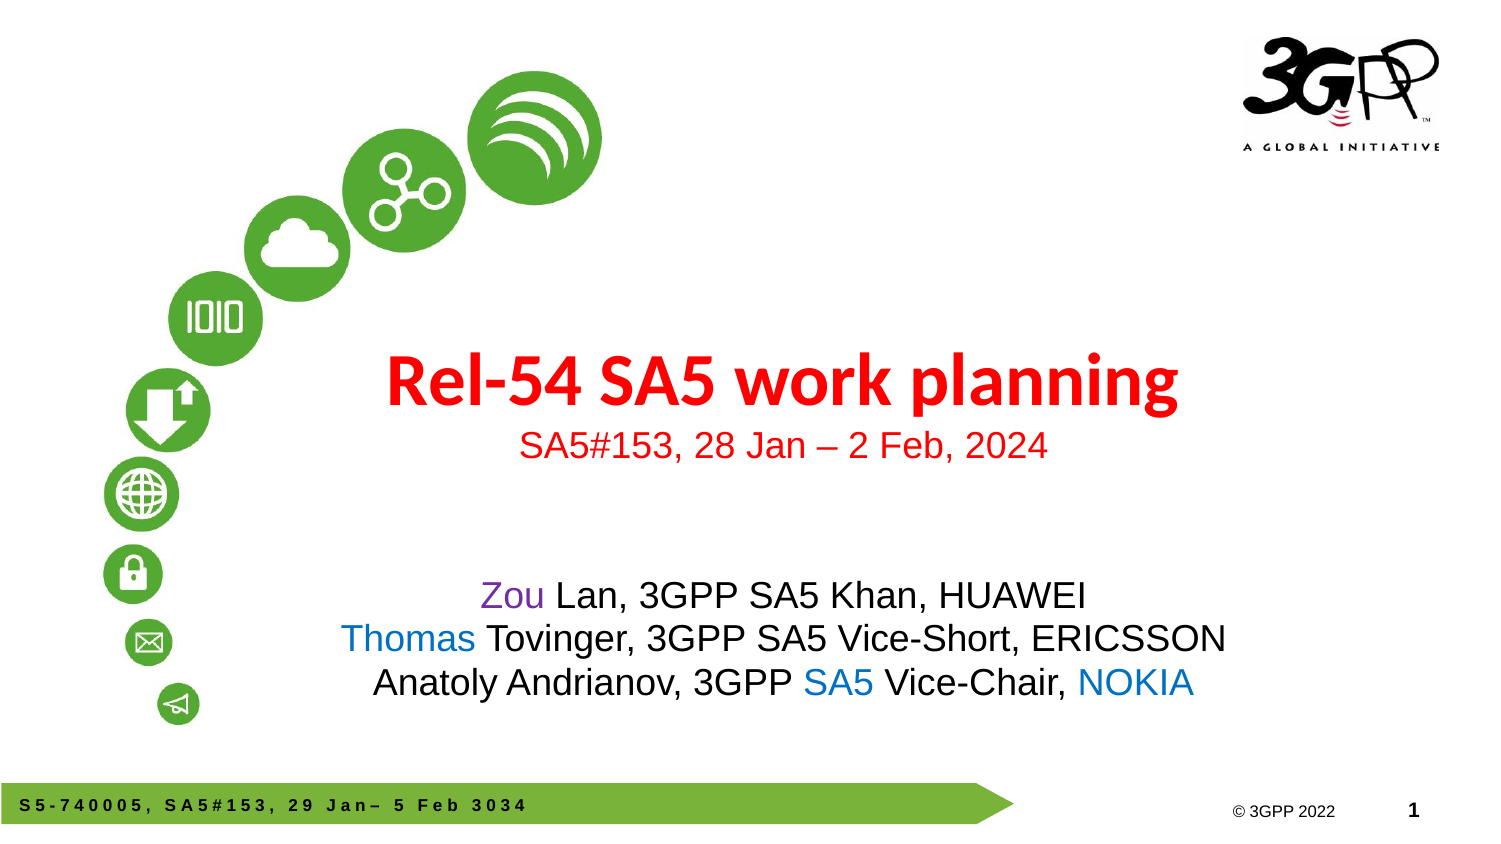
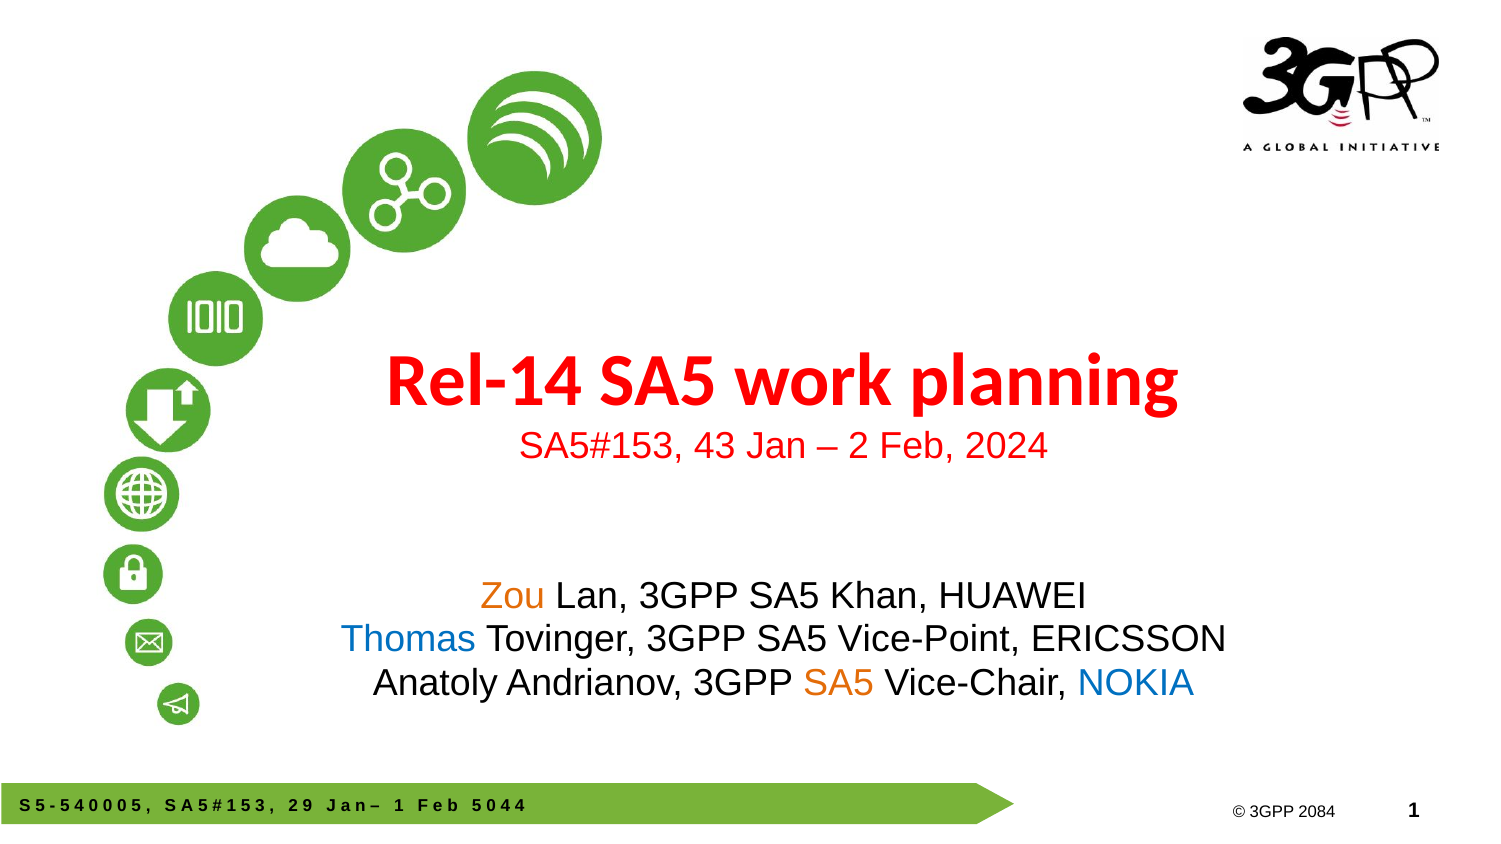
Rel-54: Rel-54 -> Rel-14 (485, 381)
28: 28 -> 43 (715, 446)
Zou colour: purple -> orange (513, 596)
Vice-Short: Vice-Short -> Vice-Point (929, 640)
SA5 colour: blue -> orange (838, 683)
7: 7 -> 5 (65, 806)
5: 5 -> 1 (399, 806)
3: 3 -> 5 (477, 806)
3: 3 -> 4 (505, 806)
2022: 2022 -> 2084 (1317, 812)
